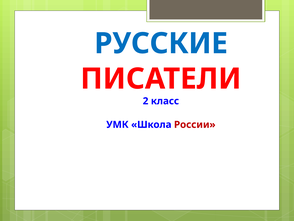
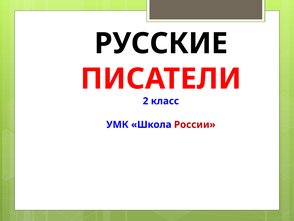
РУССКИЕ colour: blue -> black (161, 43)
